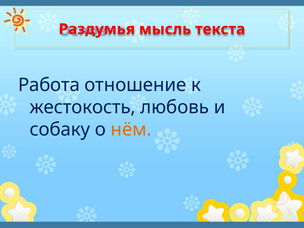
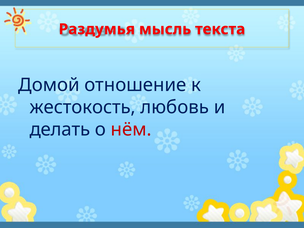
Работа: Работа -> Домой (49, 85)
собаку: собаку -> делать (60, 129)
нём colour: orange -> red (131, 129)
